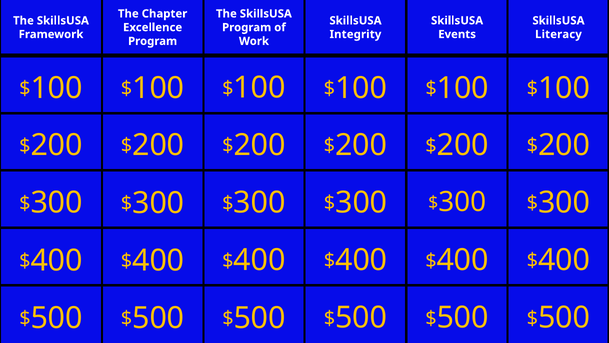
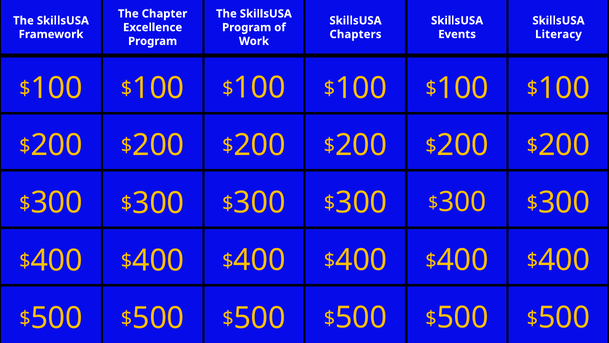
Integrity: Integrity -> Chapters (355, 34)
